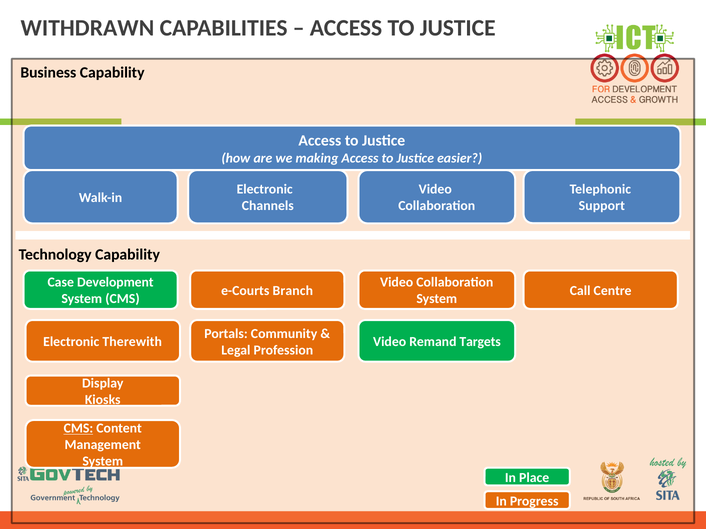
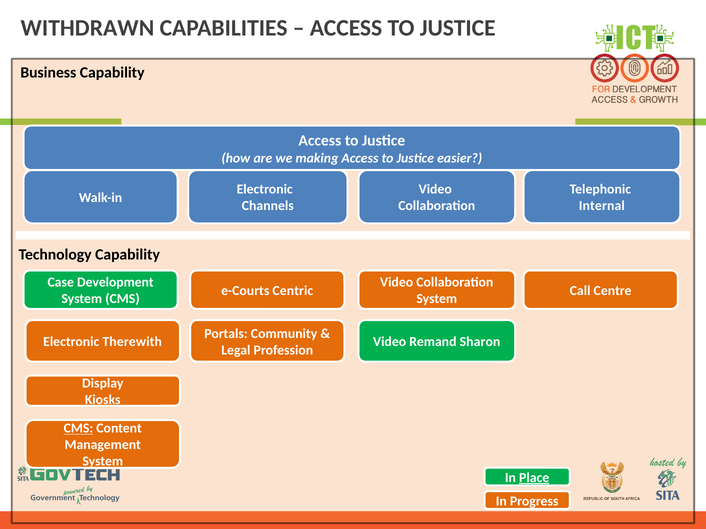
Support: Support -> Internal (602, 206)
Branch: Branch -> Centric (293, 291)
Targets: Targets -> Sharon (480, 342)
Place underline: none -> present (534, 478)
